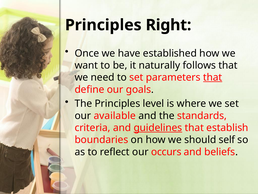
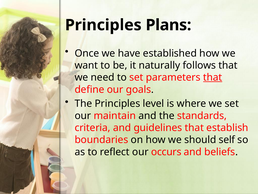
Right: Right -> Plans (168, 25)
available: available -> maintain (115, 115)
guidelines underline: present -> none (158, 127)
